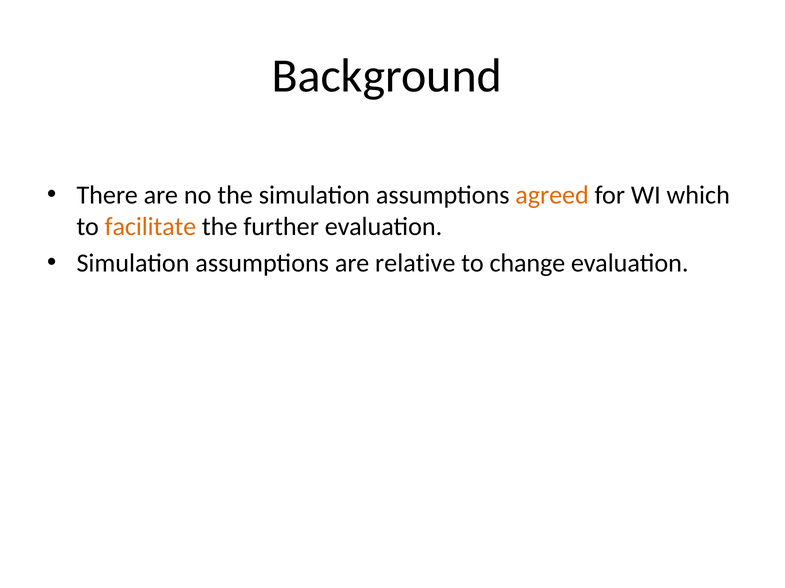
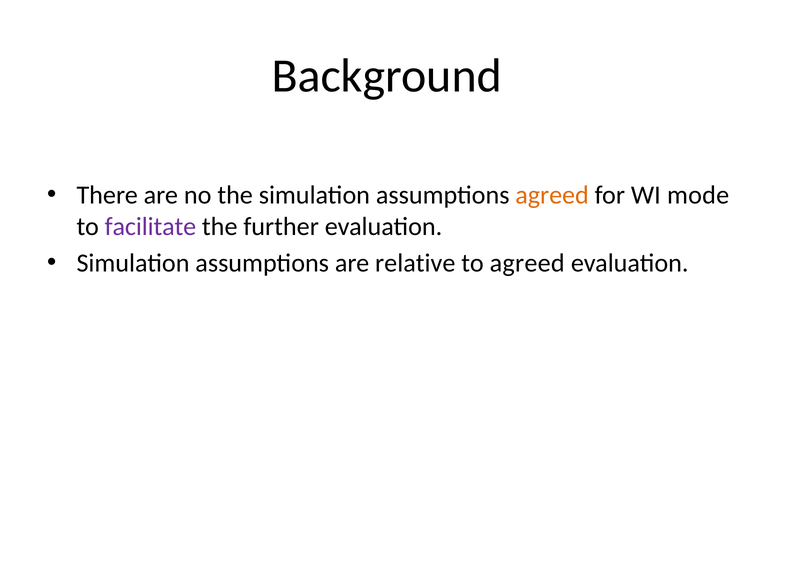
which: which -> mode (698, 195)
facilitate colour: orange -> purple (150, 227)
to change: change -> agreed (527, 263)
